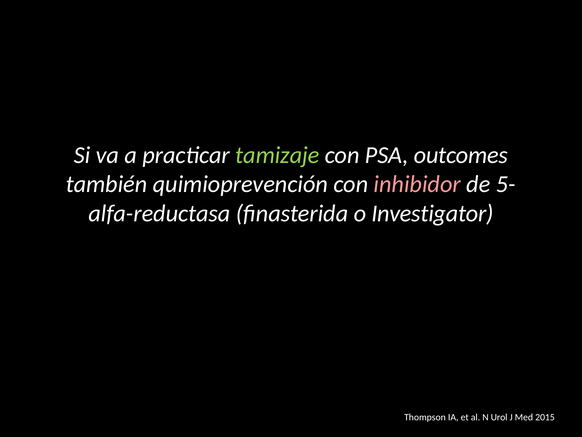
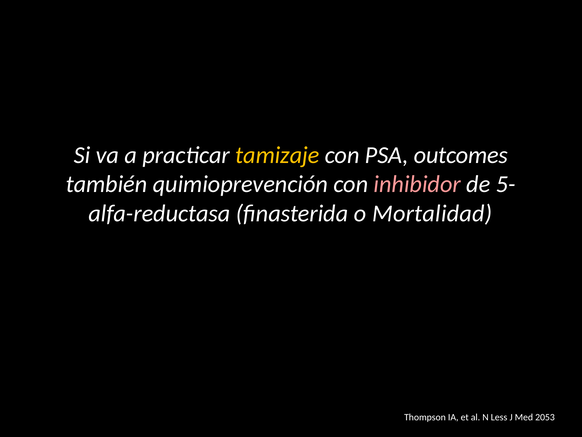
tamizaje colour: light green -> yellow (277, 155)
Investigator: Investigator -> Mortalidad (432, 213)
Urol: Urol -> Less (499, 417)
2015: 2015 -> 2053 (545, 417)
